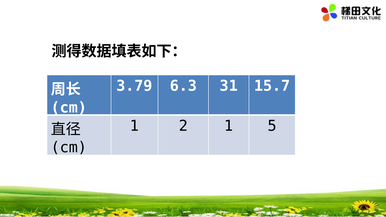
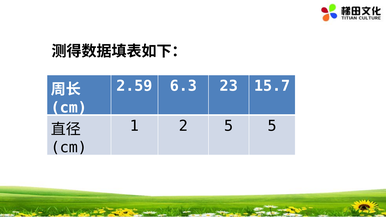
3.79: 3.79 -> 2.59 (134, 86)
31: 31 -> 23 (229, 86)
2 1: 1 -> 5 (229, 126)
